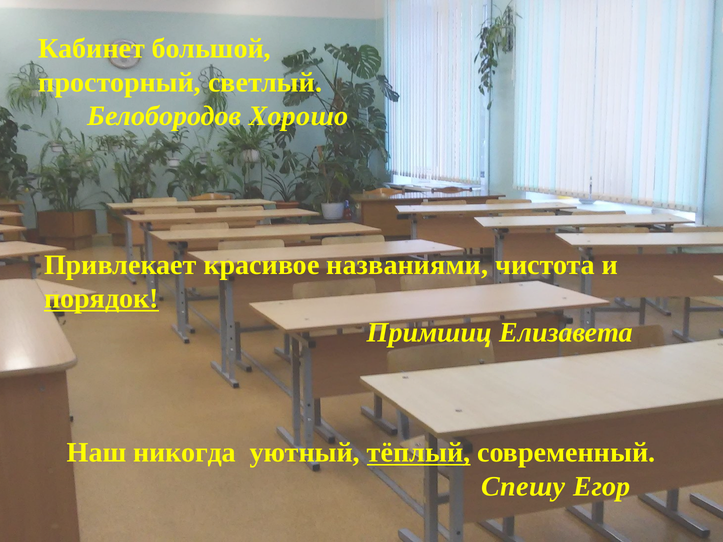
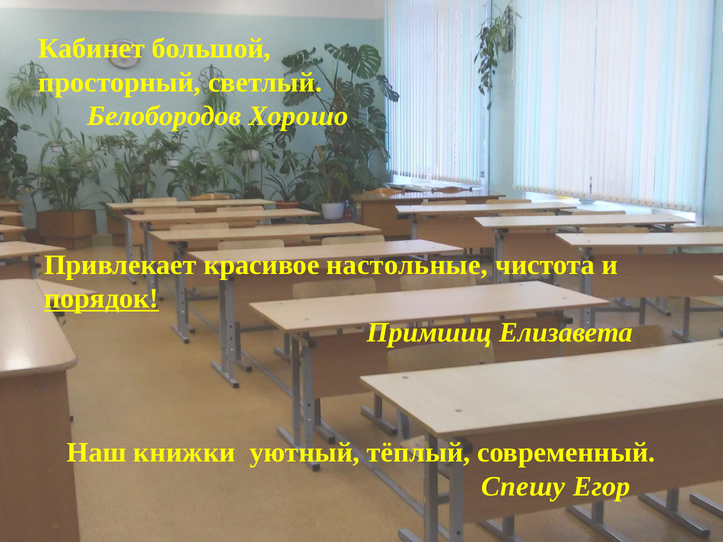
названиями: названиями -> настольные (407, 265)
никогда: никогда -> книжки (184, 453)
тёплый underline: present -> none (419, 453)
